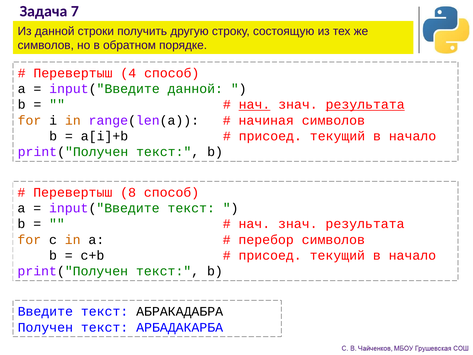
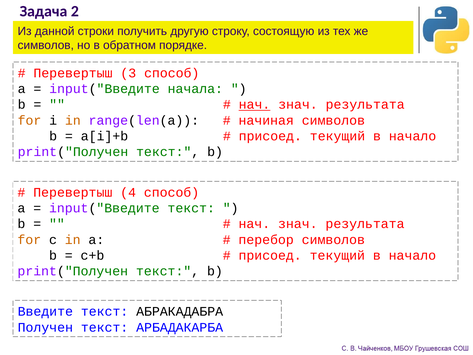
7: 7 -> 2 (75, 11)
4: 4 -> 3 (128, 73)
input("Введите данной: данной -> начала (195, 89)
результата underline: present -> none (365, 105)
8: 8 -> 4 (128, 192)
